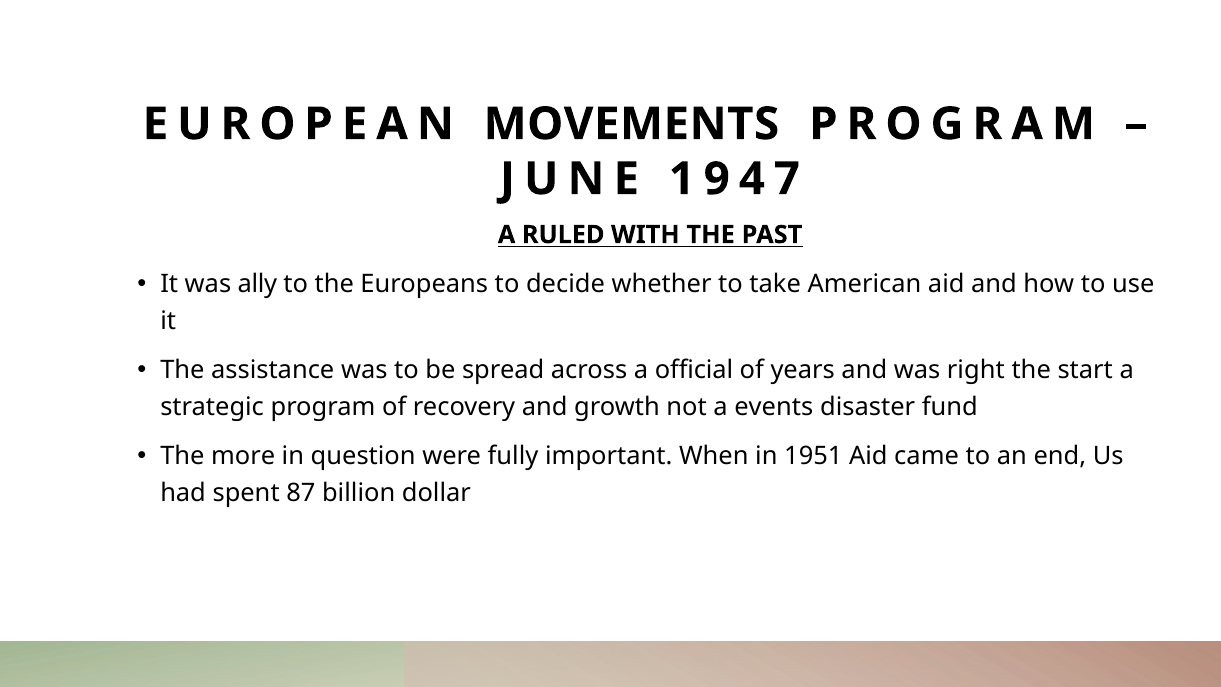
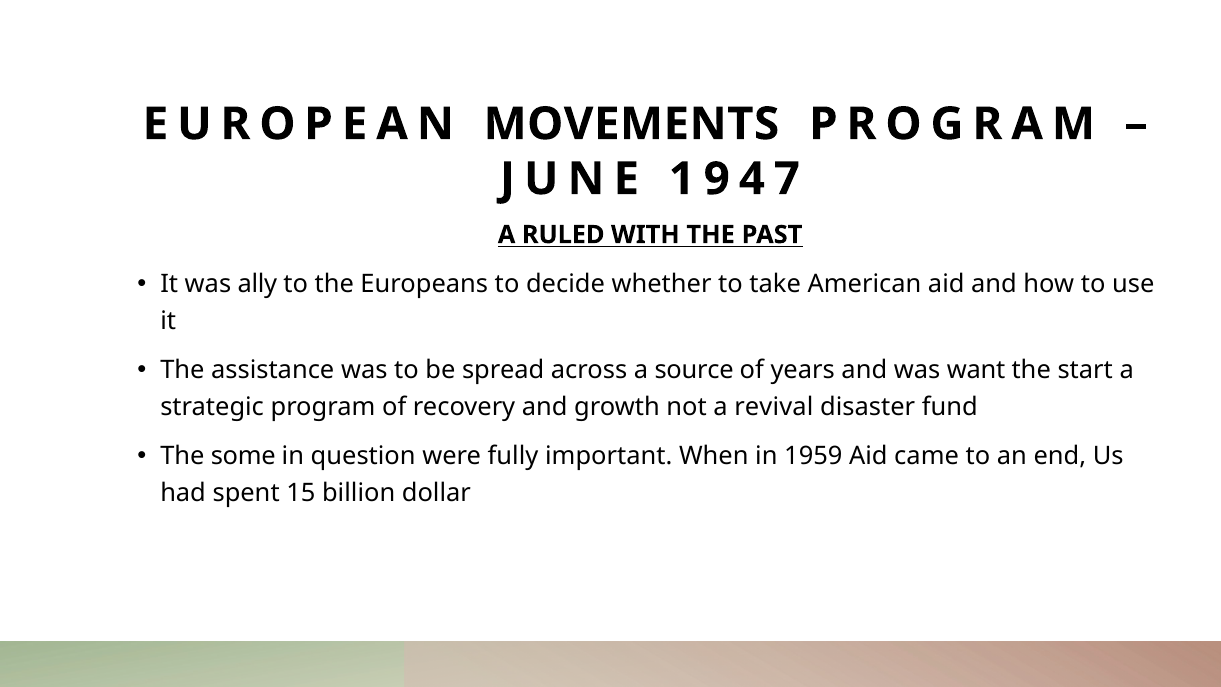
official: official -> source (694, 370)
right: right -> want (976, 370)
events: events -> revival (774, 407)
more: more -> some (243, 456)
1951: 1951 -> 1959 (813, 456)
87: 87 -> 15 (301, 493)
